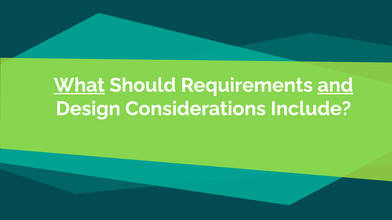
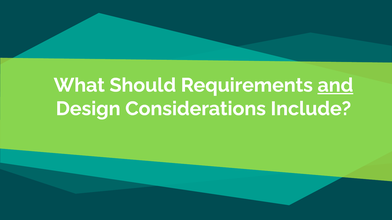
What underline: present -> none (79, 85)
